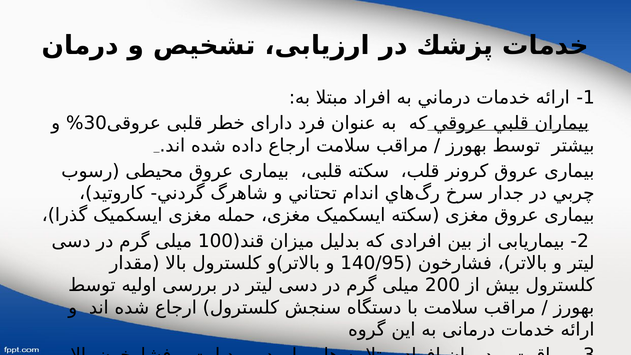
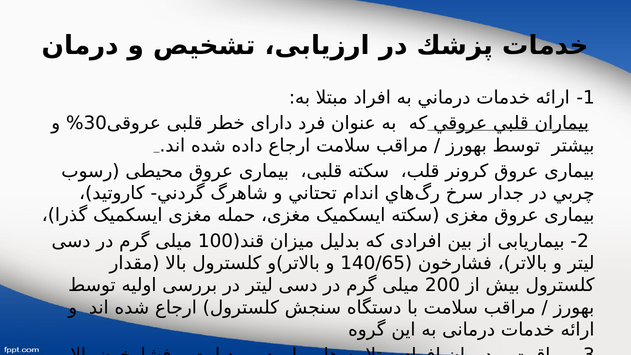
140/95: 140/95 -> 140/65 (373, 263)
